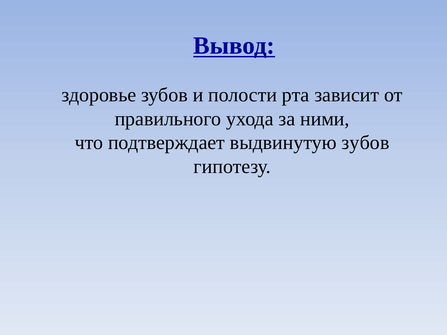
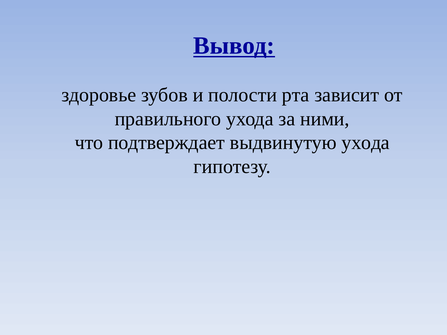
выдвинутую зубов: зубов -> ухода (366, 143)
